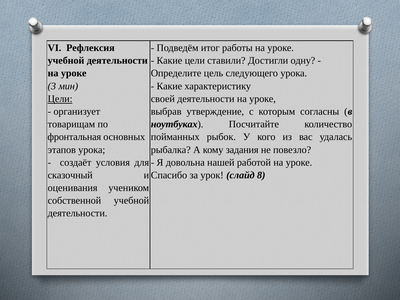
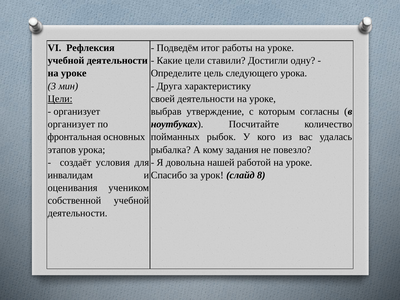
Какие: Какие -> Друга (169, 86)
товарищам: товарищам -> организует (71, 124)
сказочный: сказочный -> инвалидам (70, 175)
